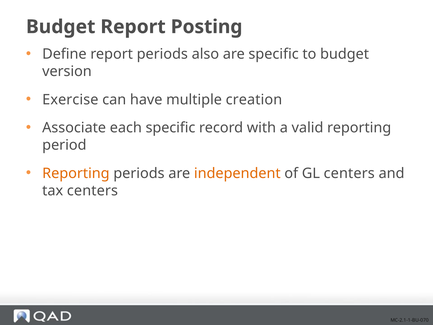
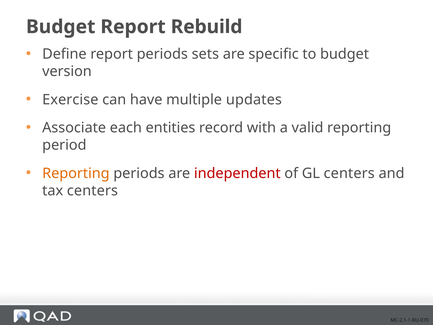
Posting: Posting -> Rebuild (207, 27)
also: also -> sets (205, 54)
creation: creation -> updates (254, 100)
each specific: specific -> entities (170, 128)
independent colour: orange -> red (237, 173)
